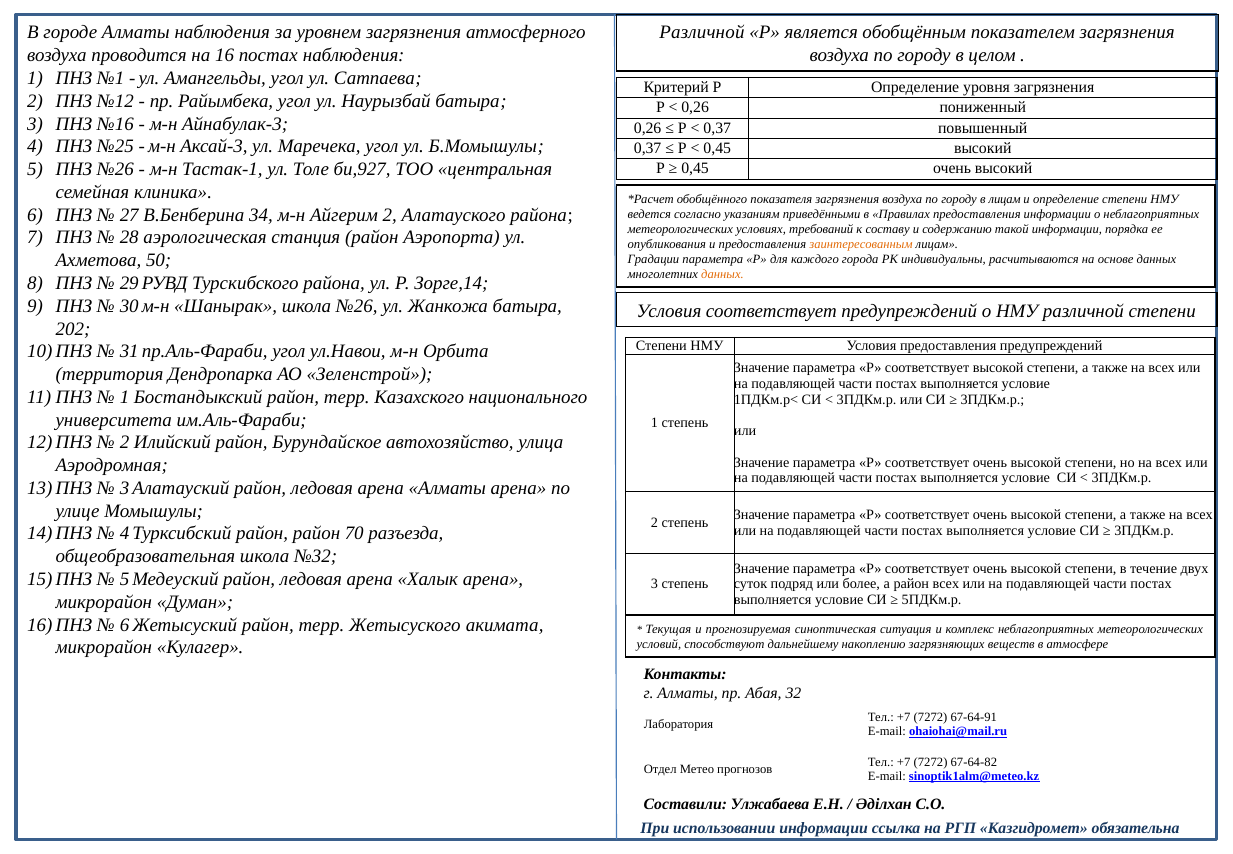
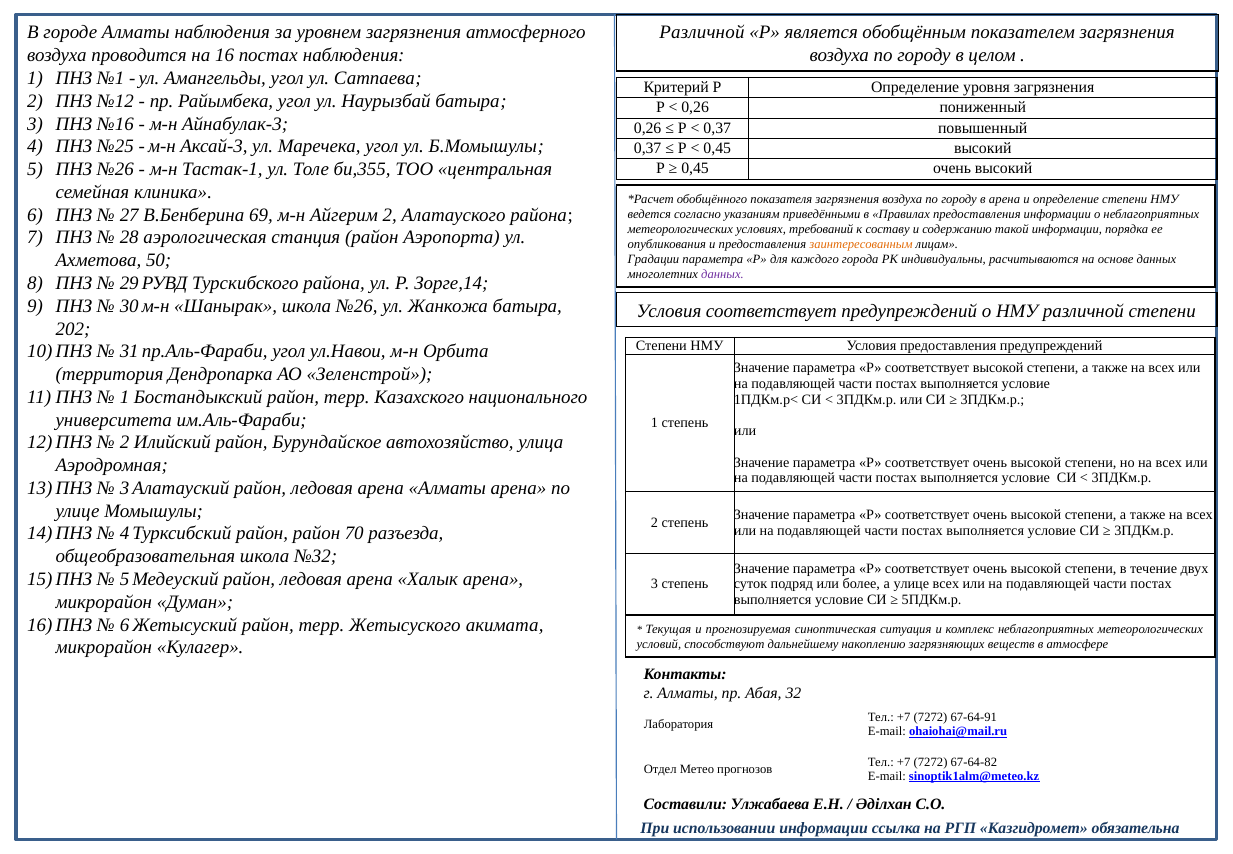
би,927: би,927 -> би,355 (362, 169)
в лицам: лицам -> арена (1005, 199)
34: 34 -> 69 (261, 215)
данных colour: orange -> purple (723, 274)
а район: район -> улице (911, 584)
